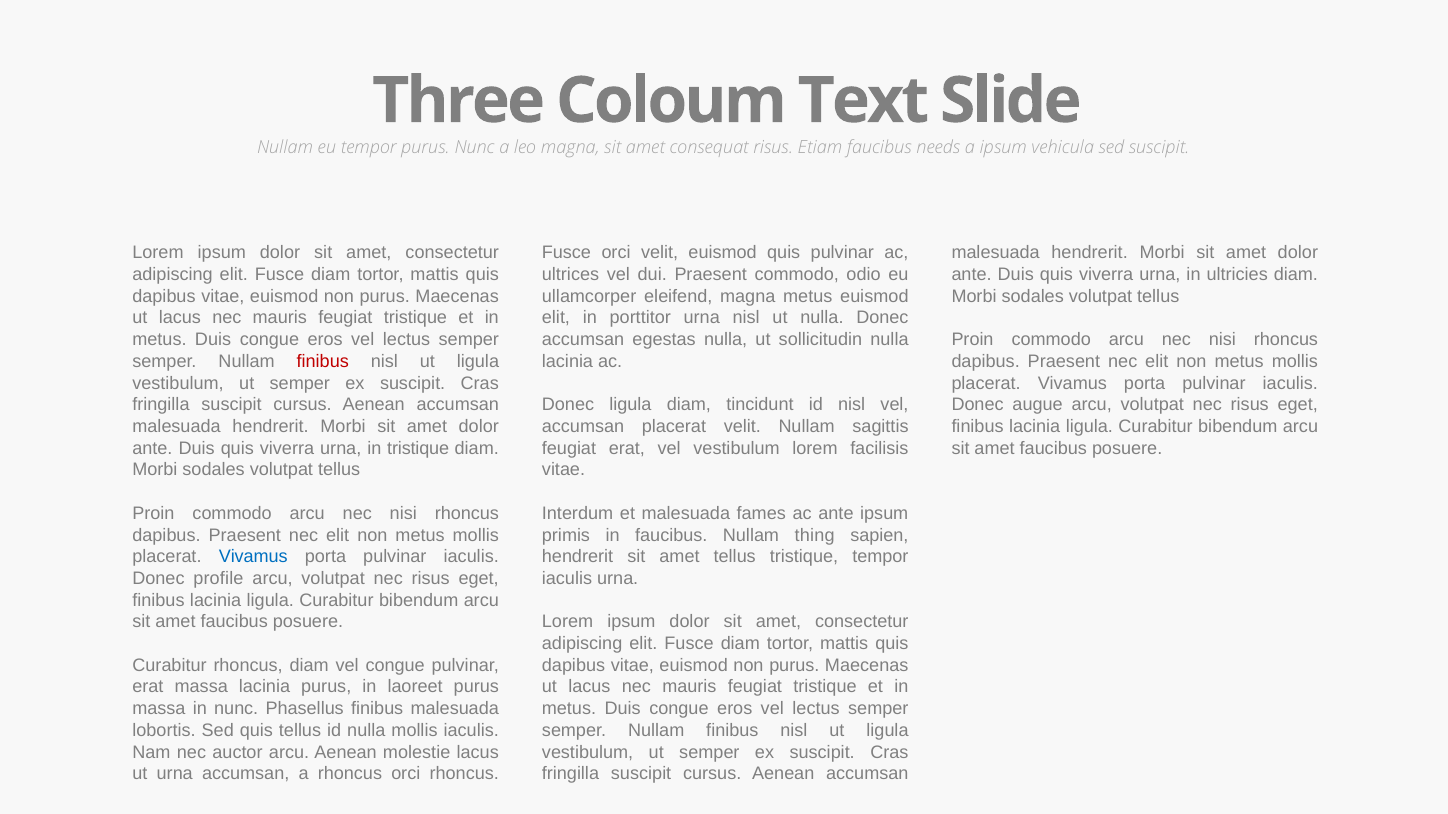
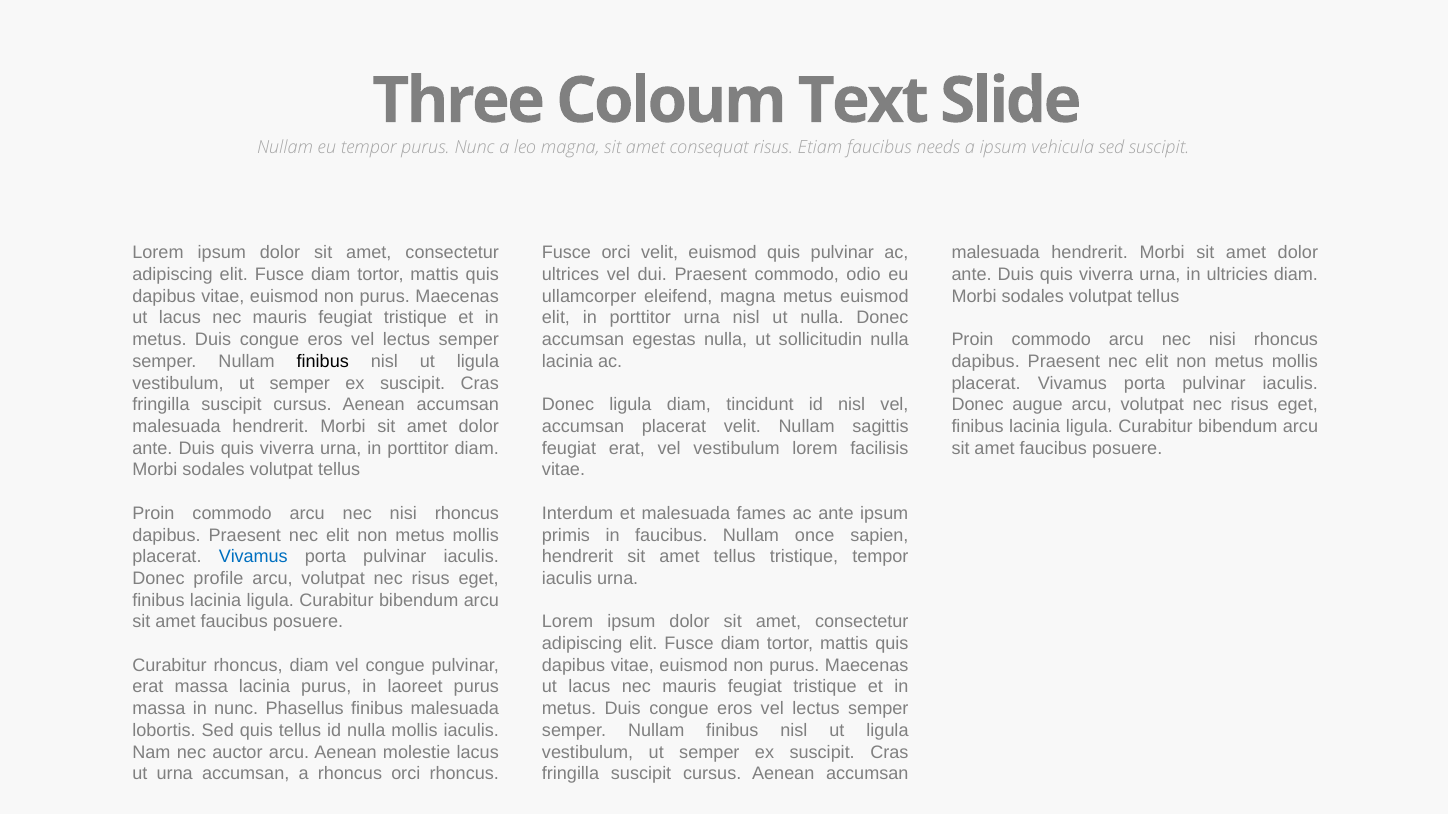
finibus colour: red -> black (323, 362)
urna in tristique: tristique -> porttitor (418, 449)
thing: thing -> once (815, 535)
